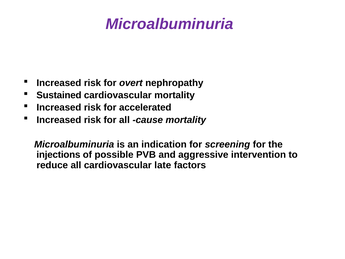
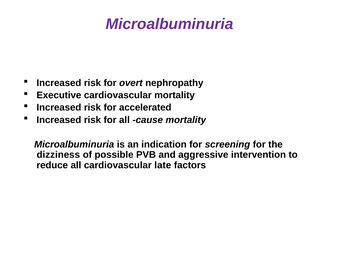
Sustained: Sustained -> Executive (59, 95)
injections: injections -> dizziness (58, 155)
